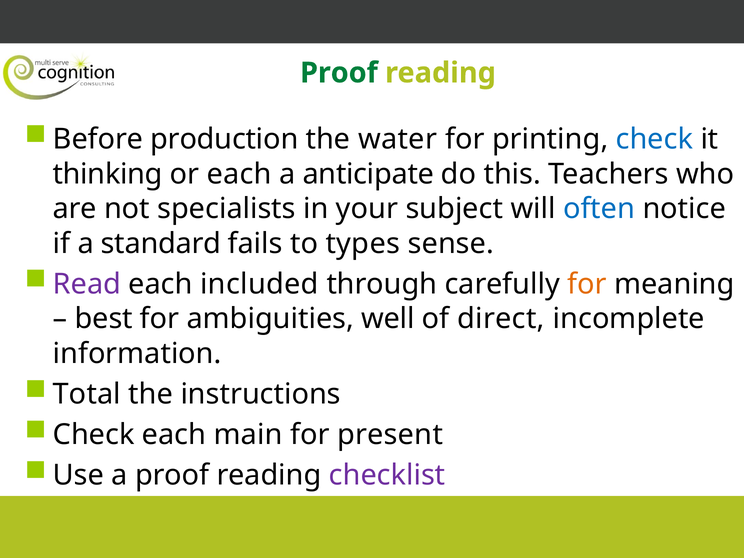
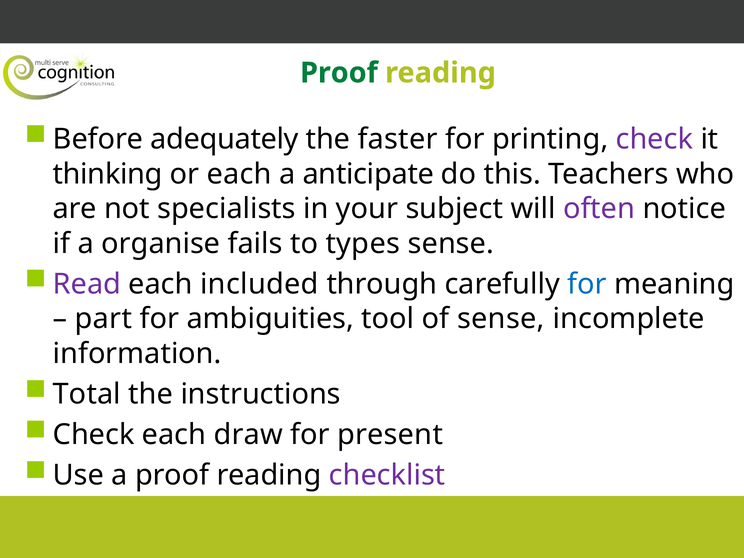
production: production -> adequately (224, 139)
water: water -> faster (398, 139)
check colour: blue -> purple (654, 139)
often colour: blue -> purple (599, 209)
standard: standard -> organise (161, 244)
for colour: orange -> blue (587, 284)
best: best -> part (103, 319)
well: well -> tool (388, 319)
of direct: direct -> sense (501, 319)
main: main -> draw (248, 435)
